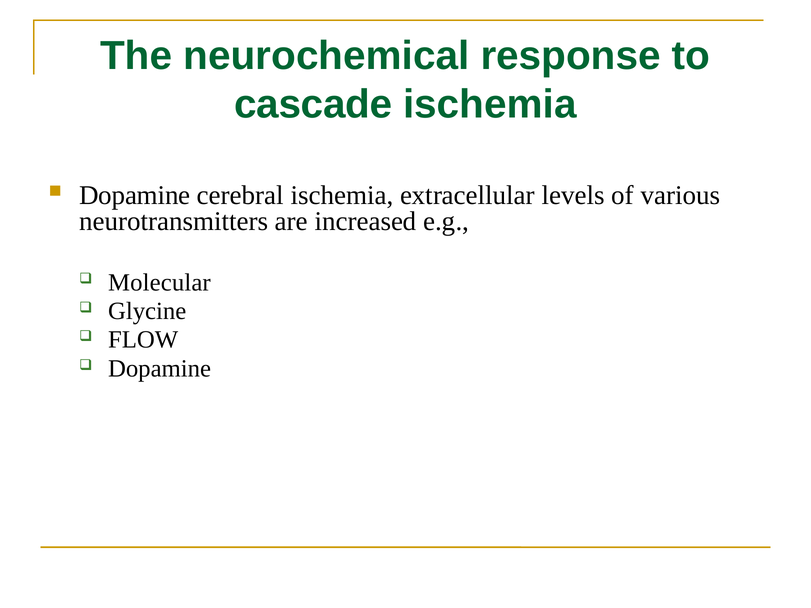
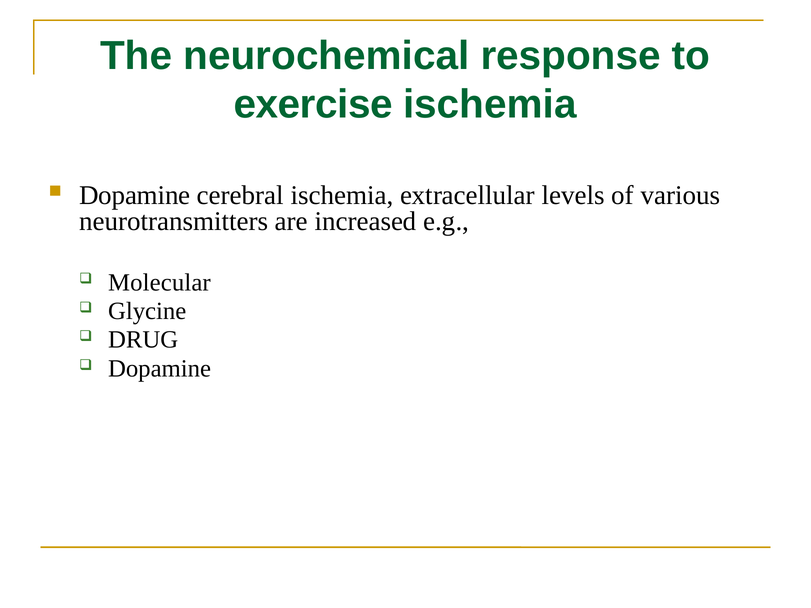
cascade: cascade -> exercise (313, 105)
FLOW: FLOW -> DRUG (143, 340)
